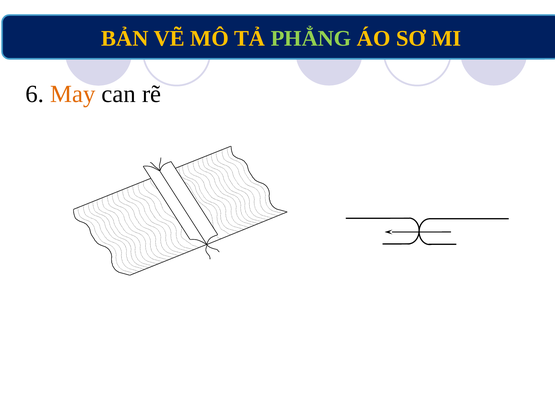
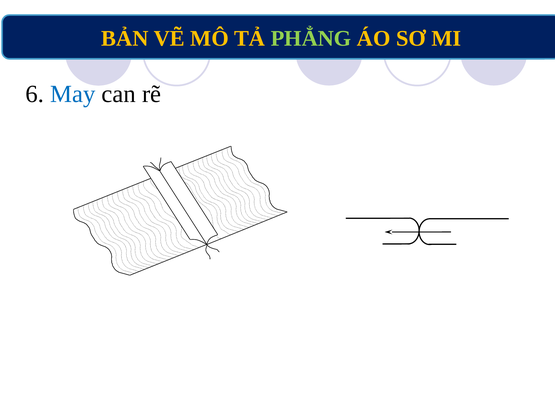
May colour: orange -> blue (73, 94)
